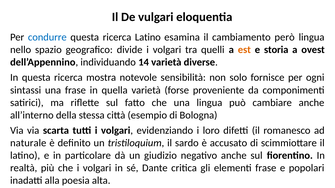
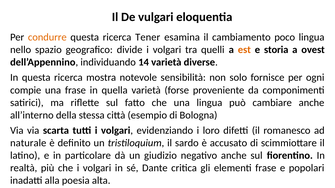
condurre colour: blue -> orange (47, 37)
ricerca Latino: Latino -> Tener (148, 37)
però: però -> poco (285, 37)
sintassi: sintassi -> compie (26, 90)
